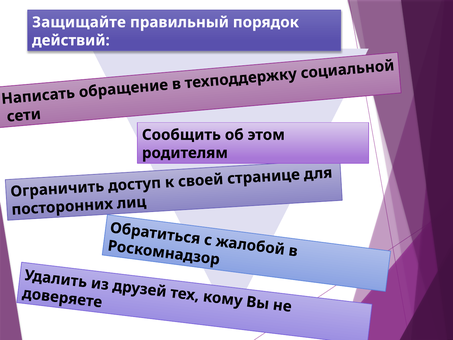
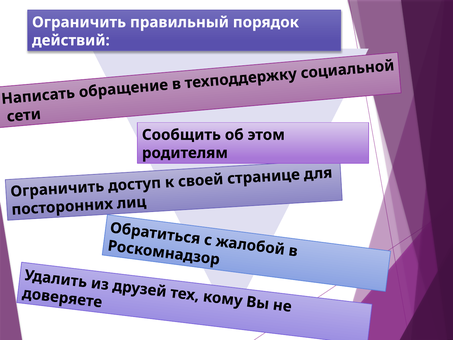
Защищайте: Защищайте -> Ограничить (79, 22)
